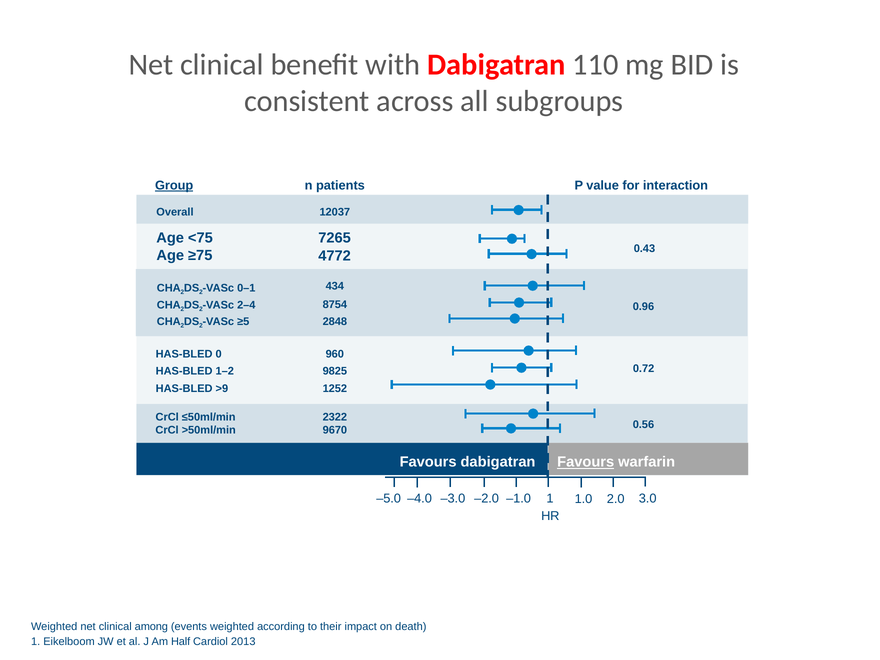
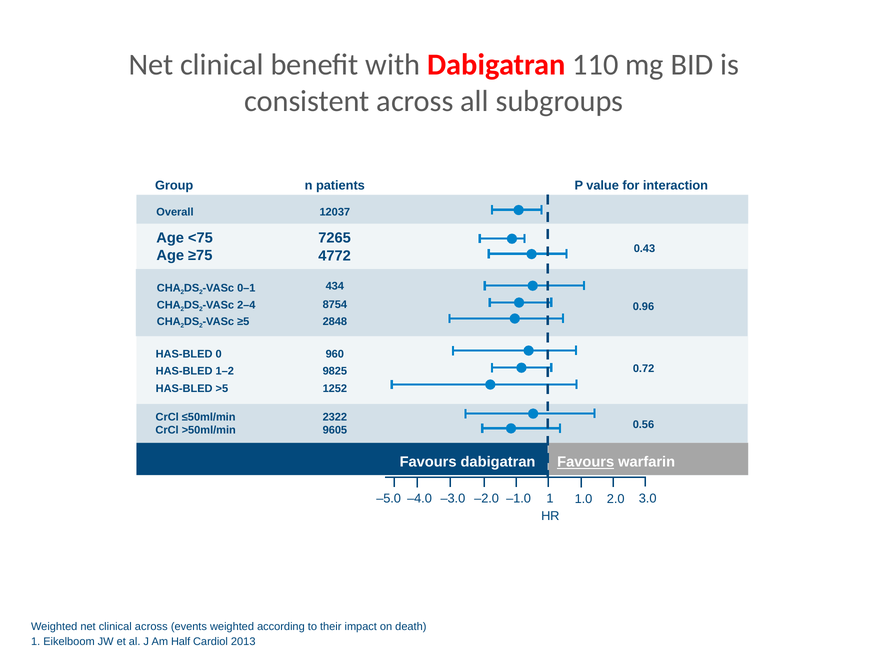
Group underline: present -> none (174, 185)
>9: >9 -> >5 (222, 388)
9670: 9670 -> 9605 (335, 430)
clinical among: among -> across (151, 626)
